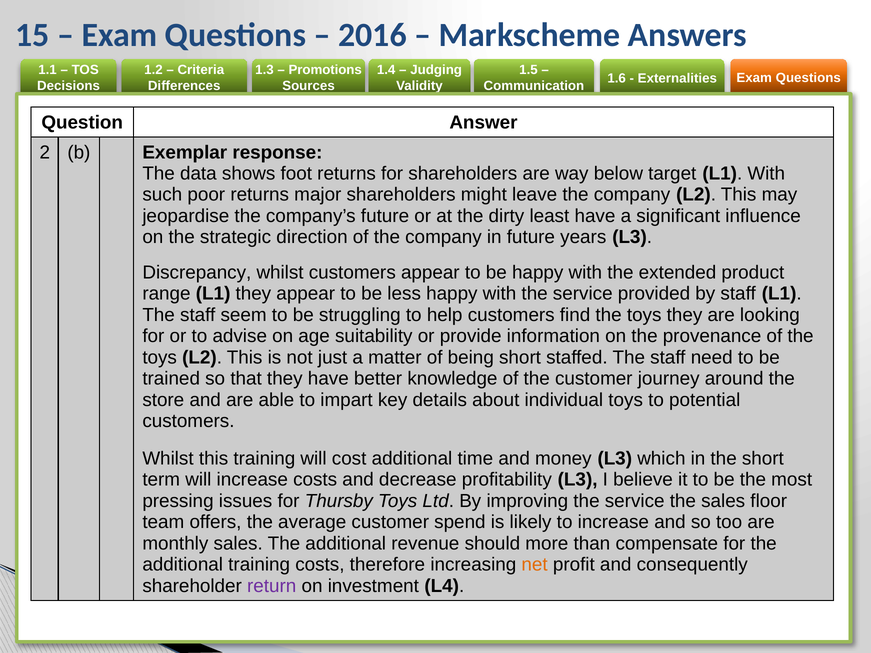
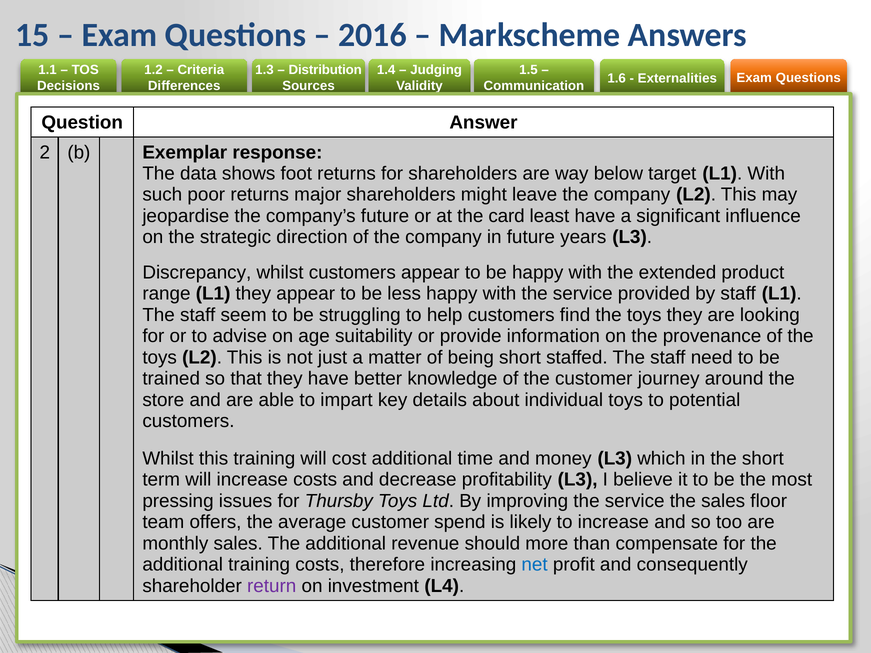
Promotions: Promotions -> Distribution (325, 70)
dirty: dirty -> card (507, 216)
net colour: orange -> blue (535, 565)
